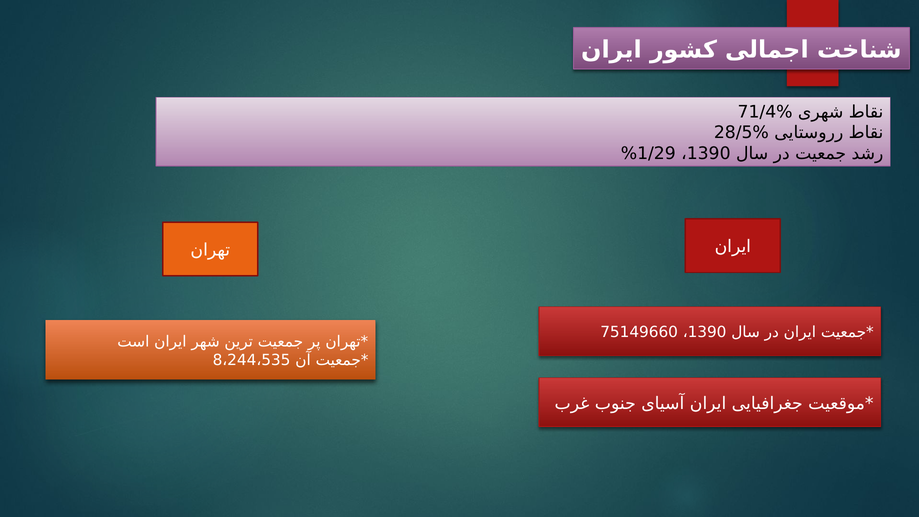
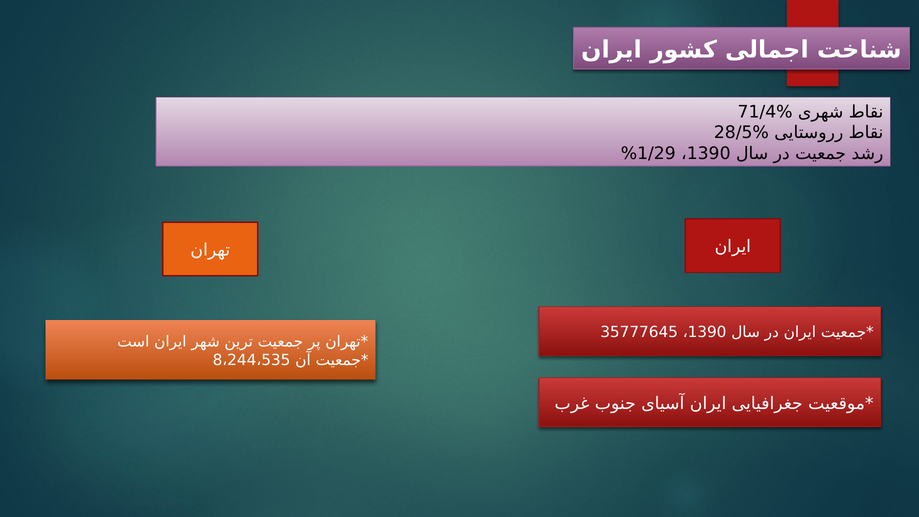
75149660: 75149660 -> 35777645 (639, 332)
